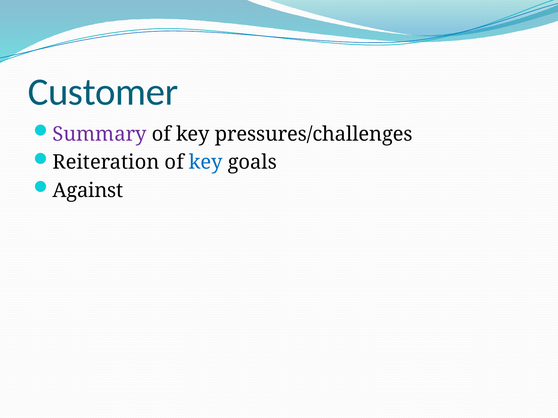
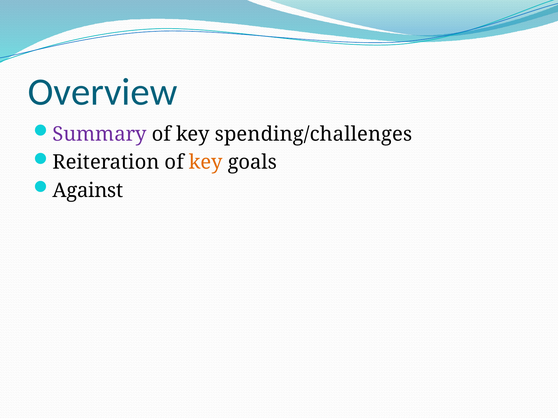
Customer: Customer -> Overview (103, 92)
pressures/challenges: pressures/challenges -> spending/challenges (314, 134)
key colour: blue -> orange (206, 163)
